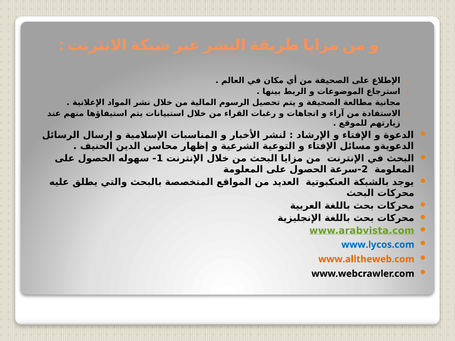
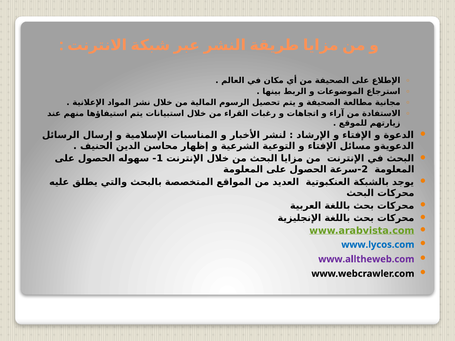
www.alltheweb.com colour: orange -> purple (366, 259)
